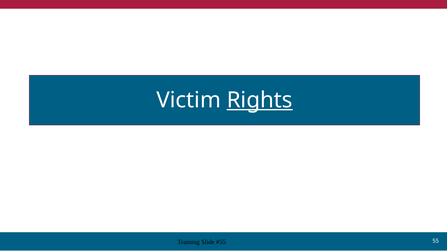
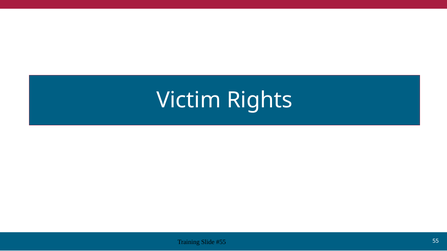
Rights underline: present -> none (260, 100)
